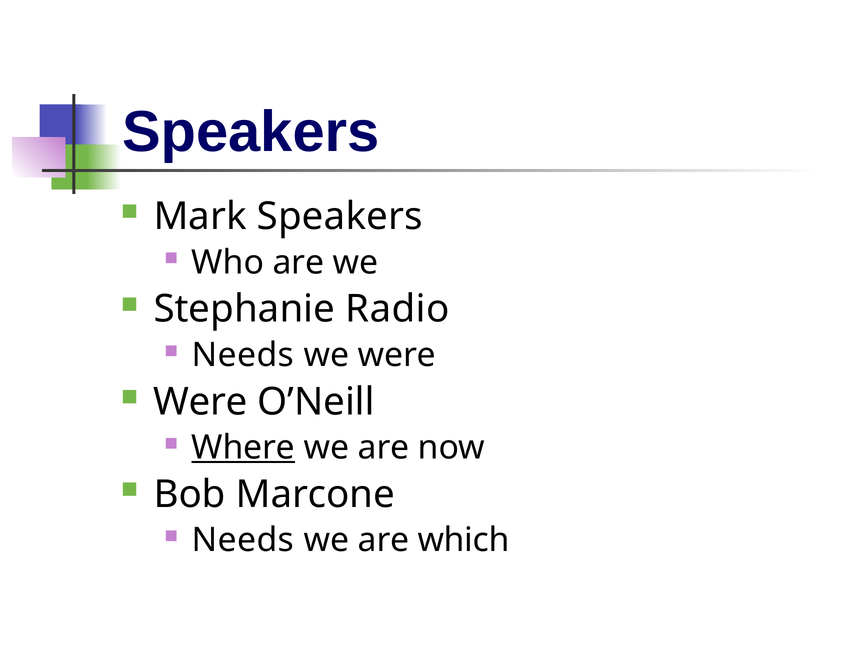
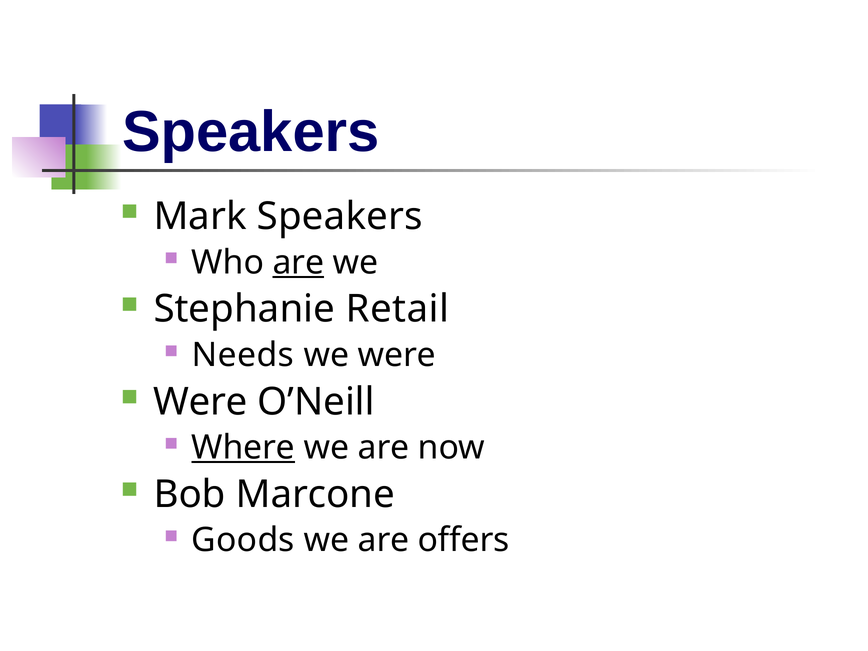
are underline: none -> present (298, 262)
Radio: Radio -> Retail (397, 309)
Needs: Needs -> Goods (243, 540)
which: which -> offers (464, 540)
